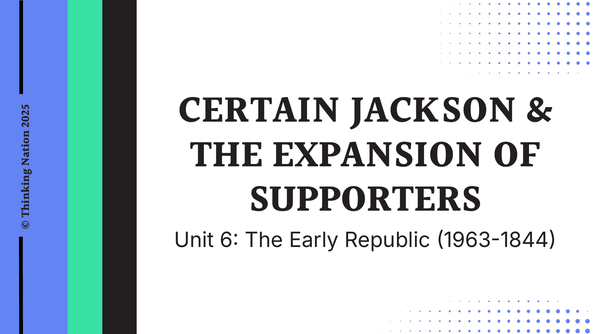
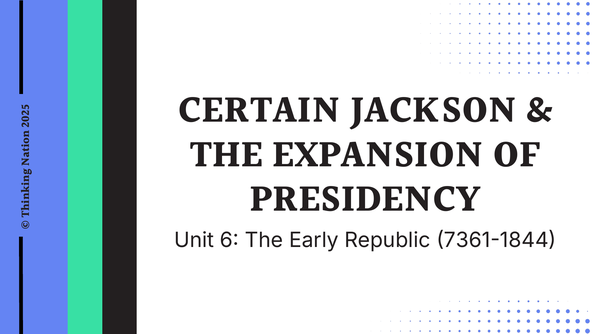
SUPPORTERS: SUPPORTERS -> PRESIDENCY (365, 200)
1963-1844: 1963-1844 -> 7361-1844 (496, 240)
